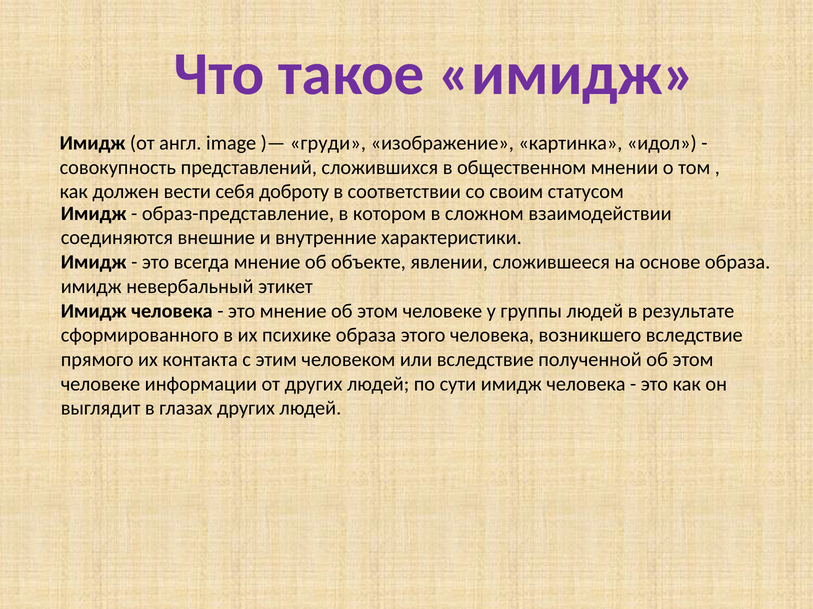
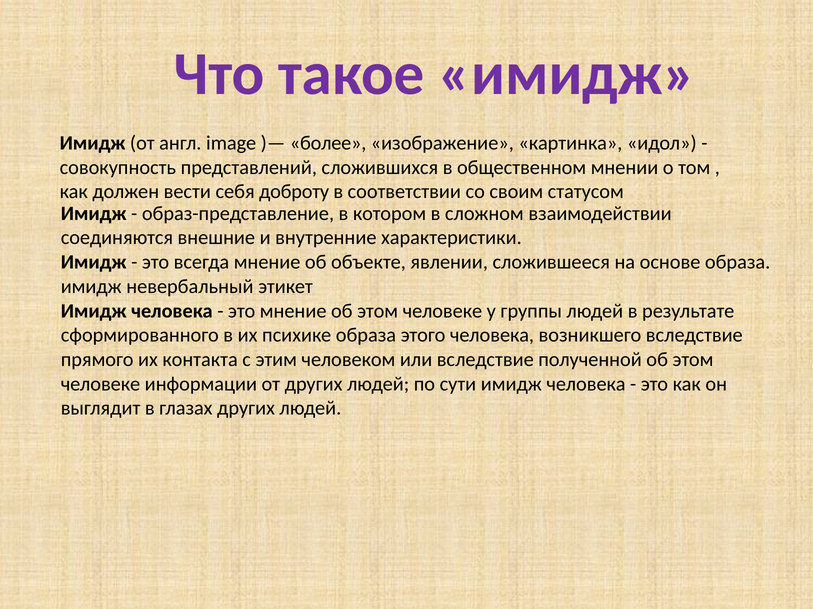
груди: груди -> более (328, 143)
